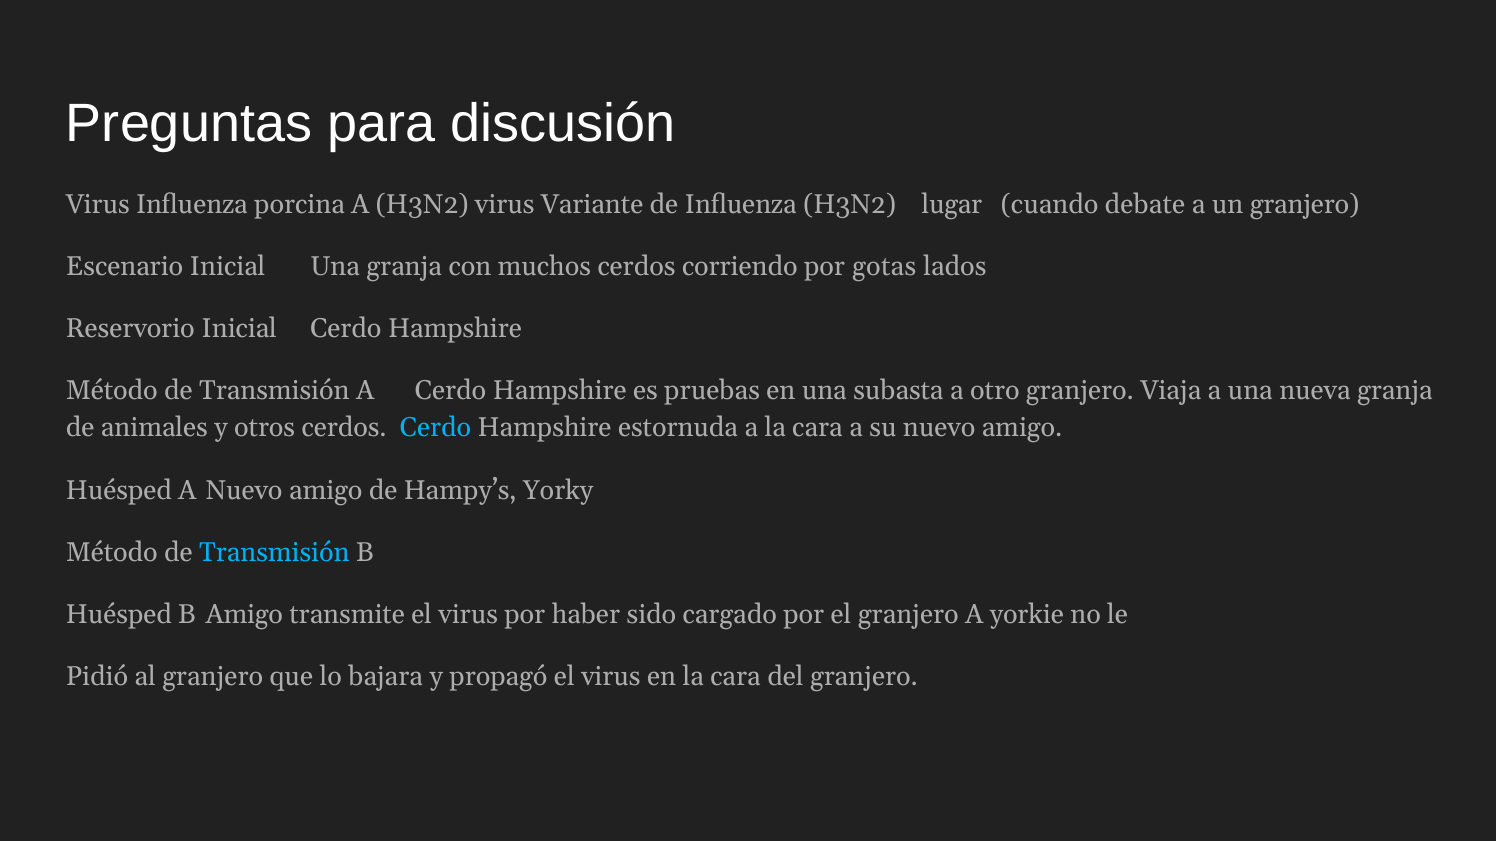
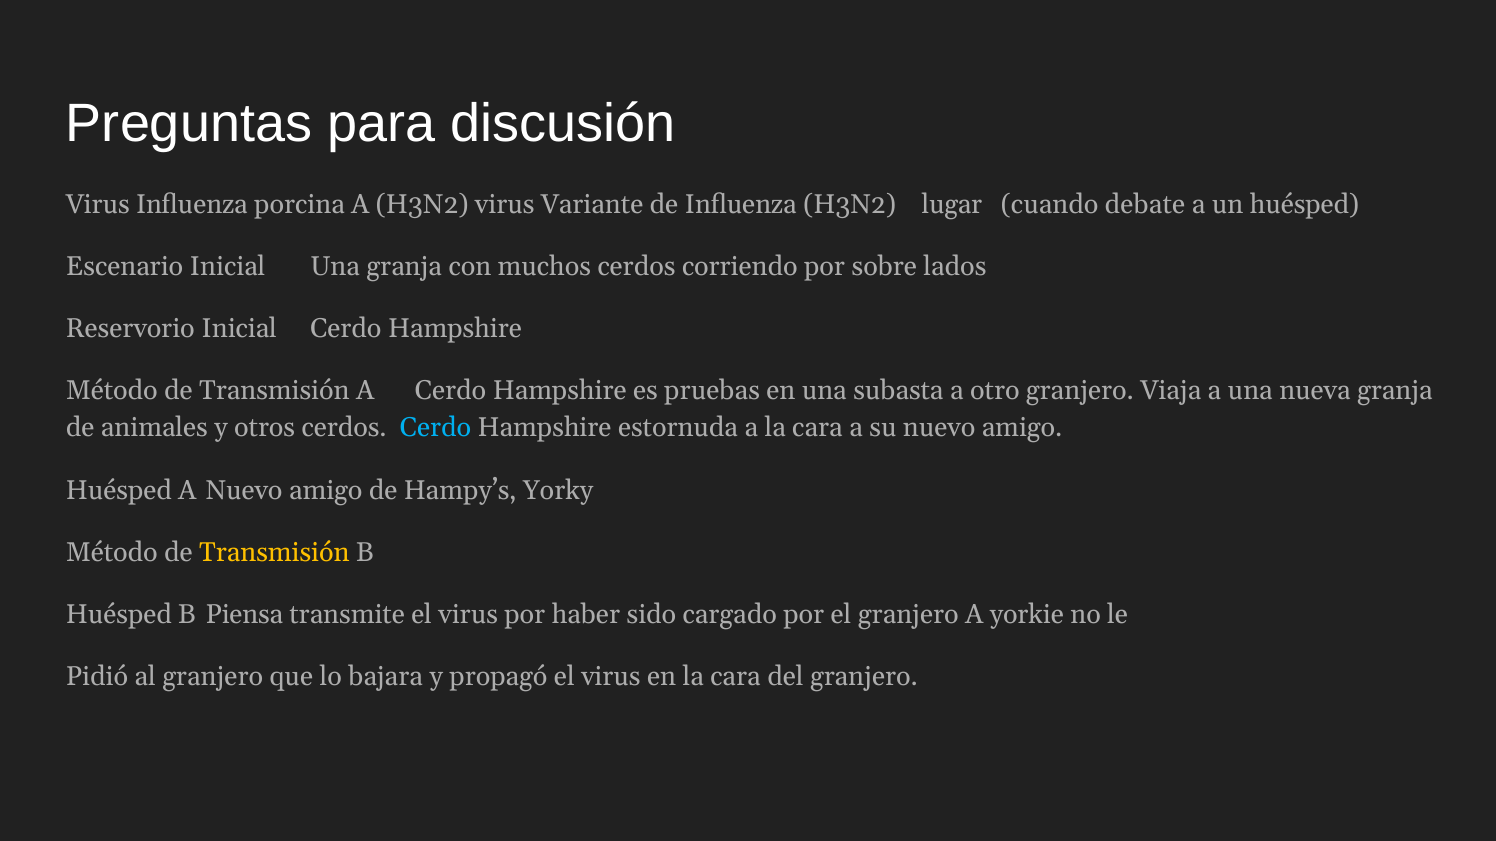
un granjero: granjero -> huésped (1304, 204)
gotas: gotas -> sobre (884, 267)
Transmisión colour: light blue -> yellow (274, 553)
B Amigo: Amigo -> Piensa (244, 615)
